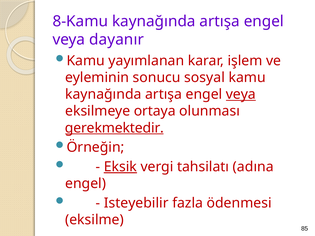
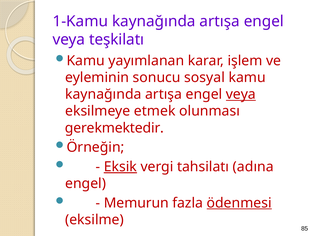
8-Kamu: 8-Kamu -> 1-Kamu (80, 21)
dayanır: dayanır -> teşkilatı (117, 40)
ortaya: ortaya -> etmek (155, 111)
gerekmektedir underline: present -> none (114, 128)
Isteyebilir: Isteyebilir -> Memurun (136, 203)
ödenmesi underline: none -> present (239, 203)
